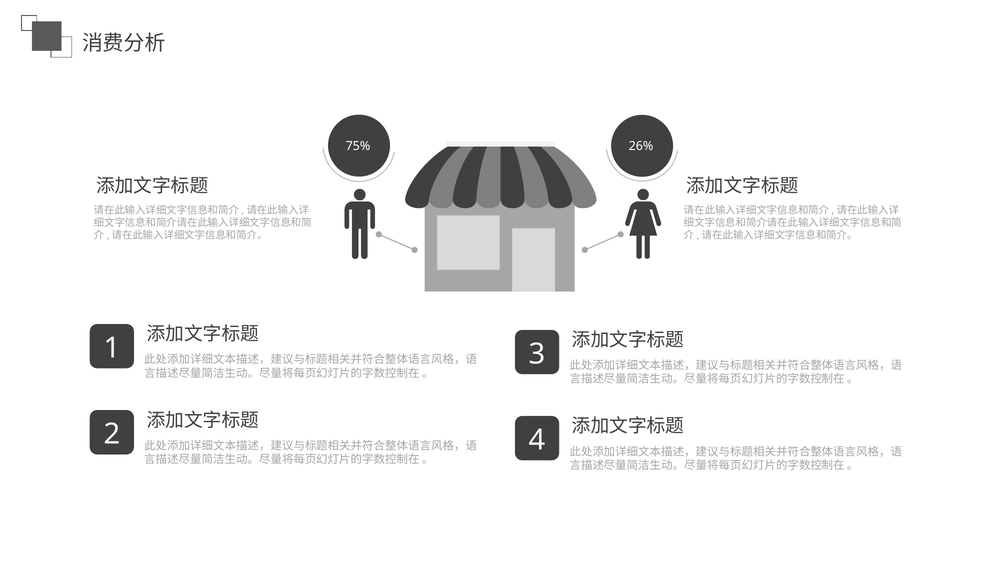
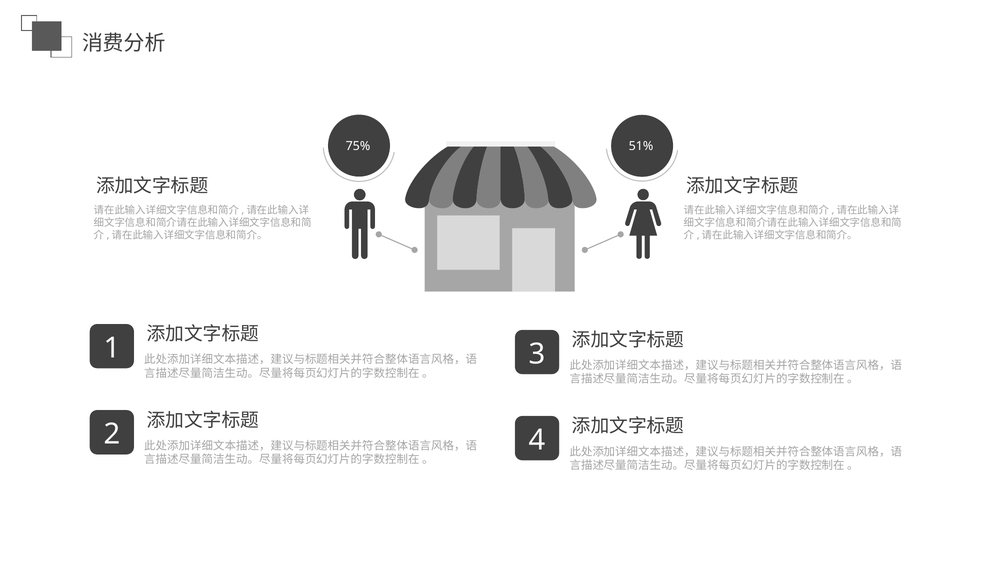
26%: 26% -> 51% (641, 146)
